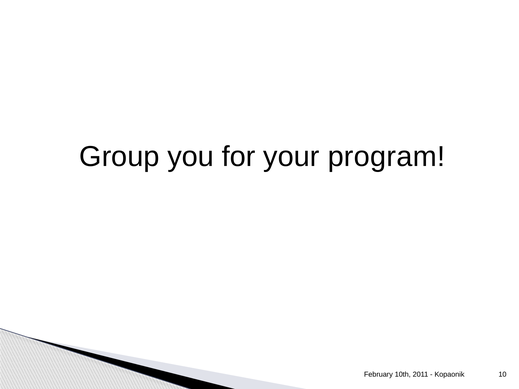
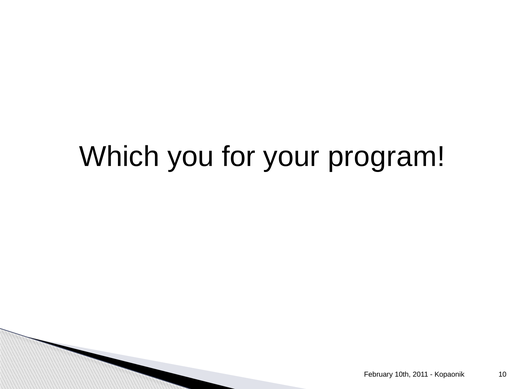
Group: Group -> Which (119, 157)
